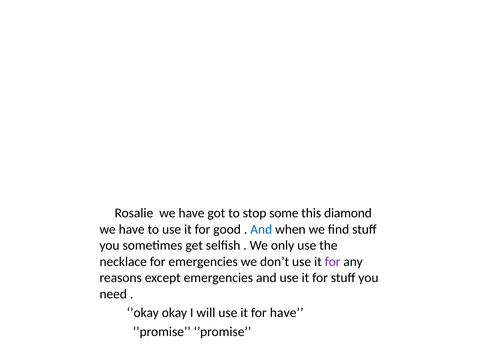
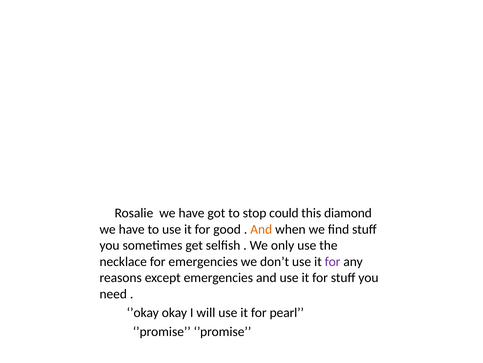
some: some -> could (284, 213)
And colour: blue -> orange (261, 229)
for have: have -> pearl (287, 312)
